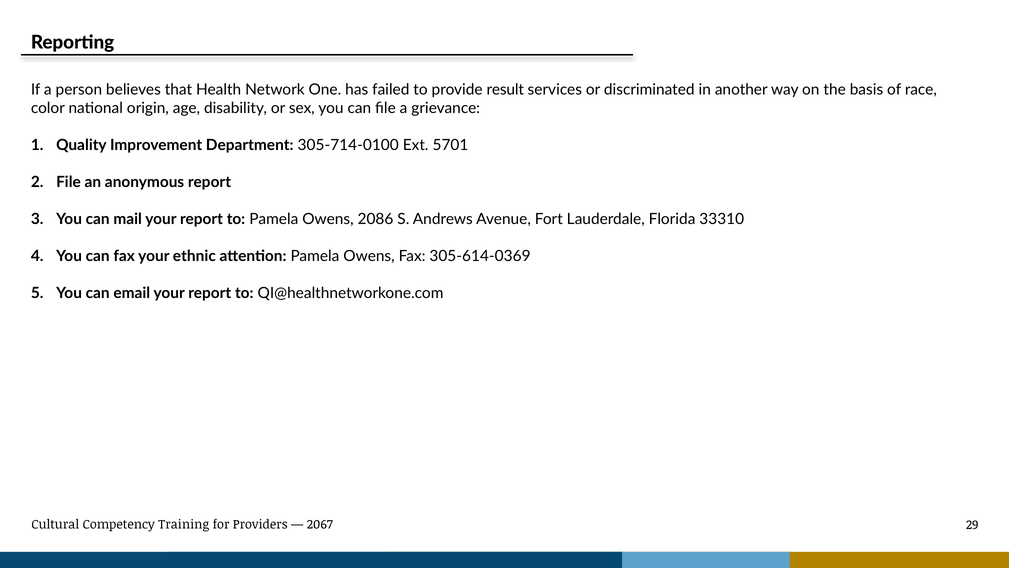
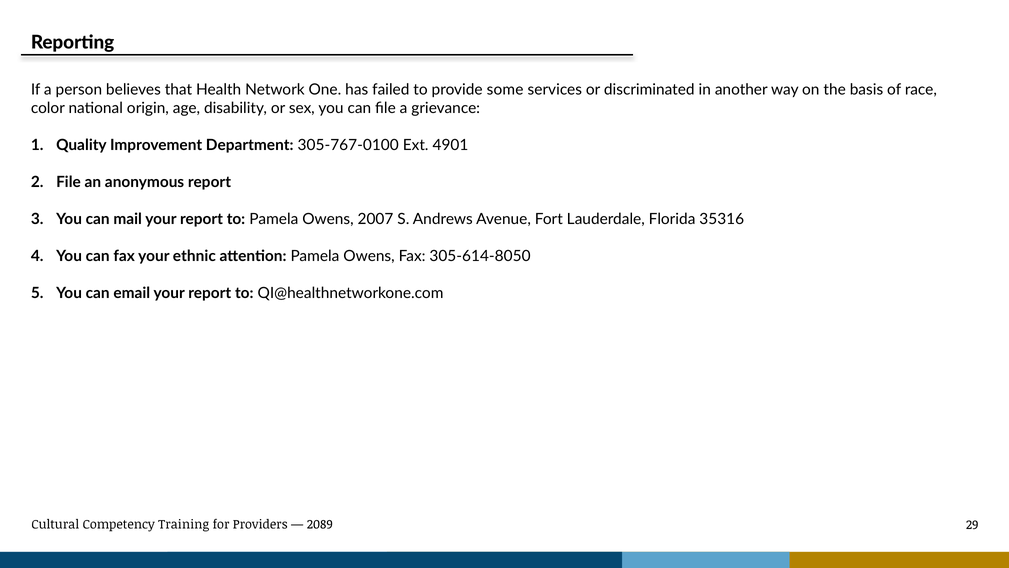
result: result -> some (505, 89)
305-714-0100: 305-714-0100 -> 305-767-0100 (348, 145)
5701: 5701 -> 4901 (450, 145)
2086: 2086 -> 2007 (375, 219)
33310: 33310 -> 35316 (722, 219)
305-614-0369: 305-614-0369 -> 305-614-8050 (480, 256)
2067: 2067 -> 2089 (320, 524)
